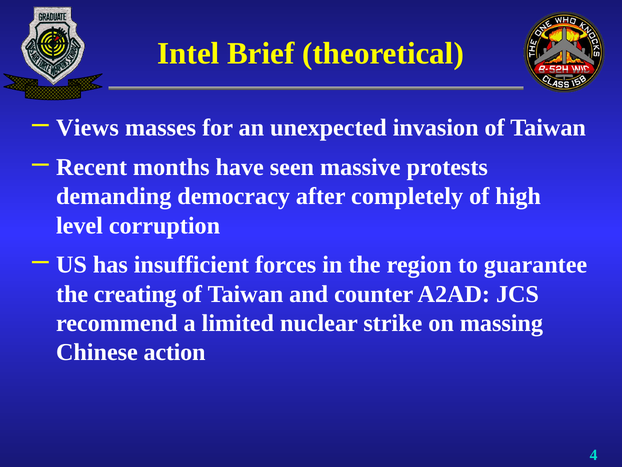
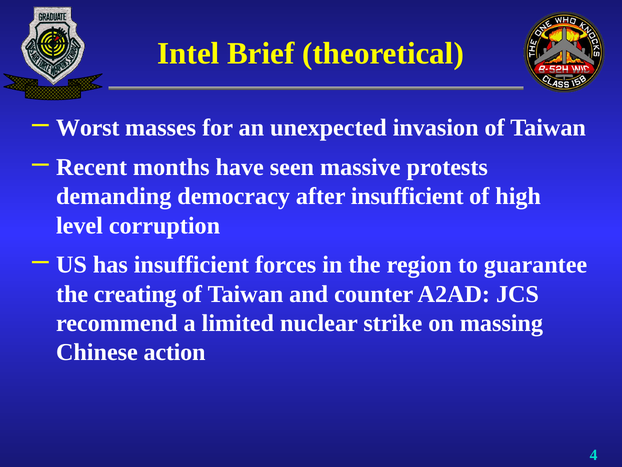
Views: Views -> Worst (88, 128)
after completely: completely -> insufficient (407, 196)
